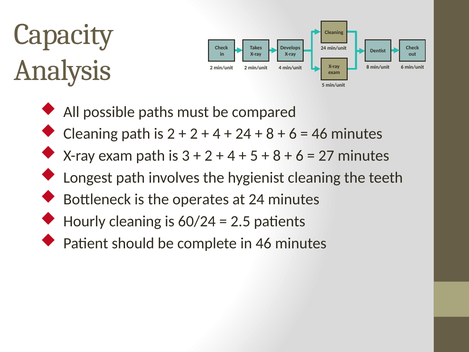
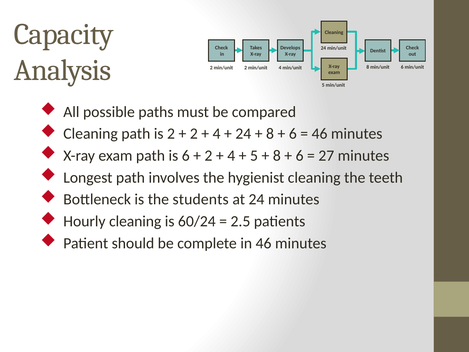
is 3: 3 -> 6 (186, 156)
operates: operates -> students (201, 199)
